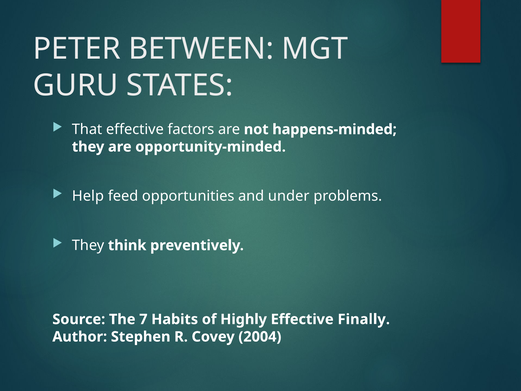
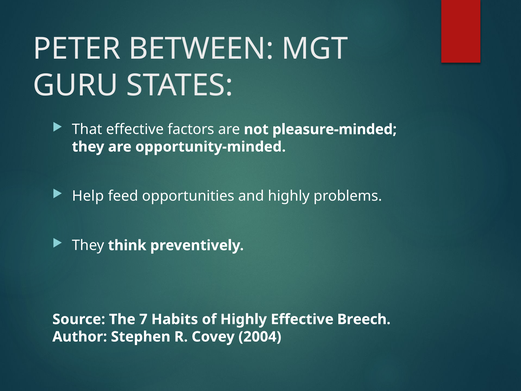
happens-minded: happens-minded -> pleasure-minded (335, 129)
and under: under -> highly (289, 196)
Finally: Finally -> Breech (364, 319)
